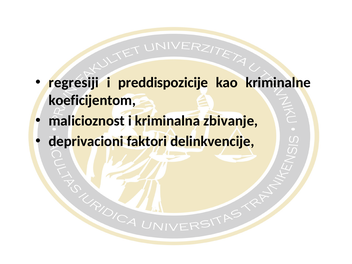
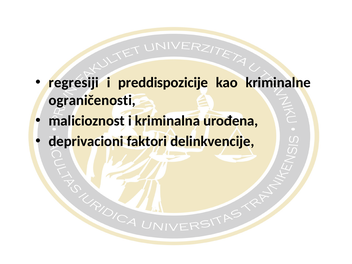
koeficijentom: koeficijentom -> ograničenosti (92, 100)
zbivanje: zbivanje -> urođena (231, 121)
